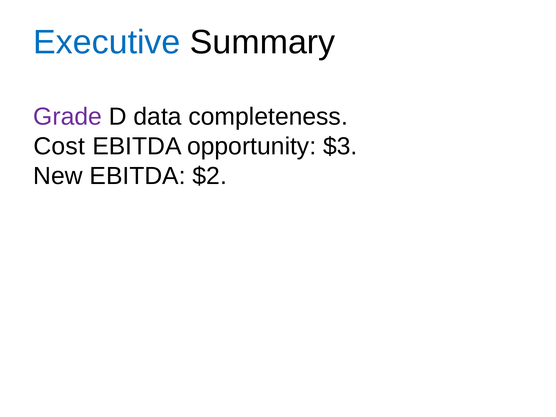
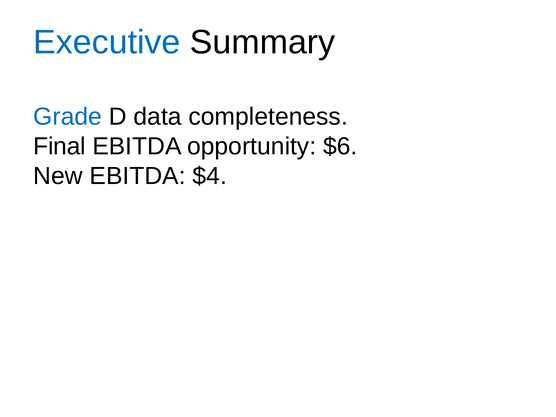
Grade colour: purple -> blue (68, 117)
Cost: Cost -> Final (59, 146)
$3: $3 -> $6 (340, 146)
$2: $2 -> $4 (210, 176)
